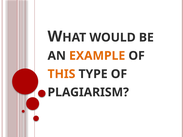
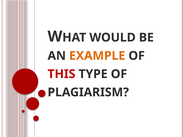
THIS colour: orange -> red (61, 74)
